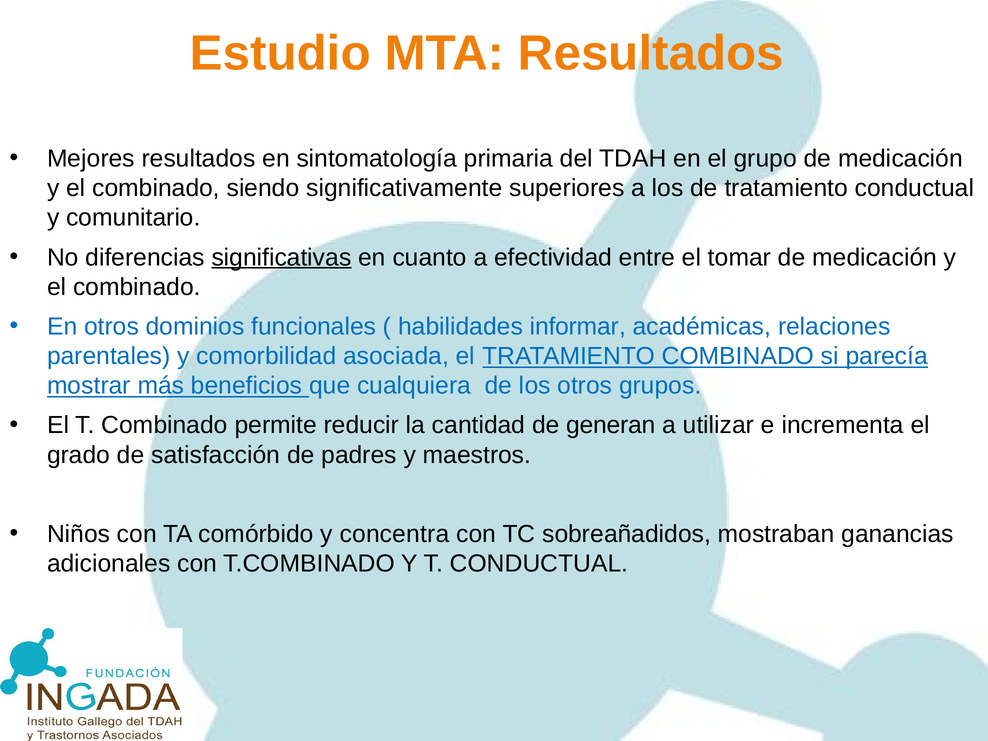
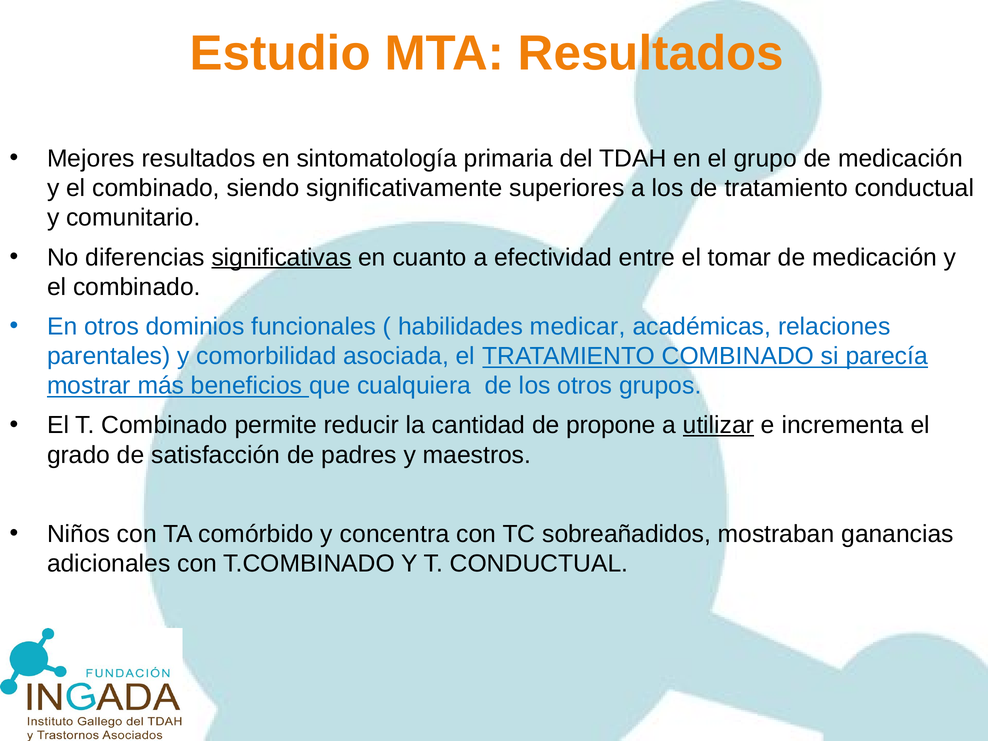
informar: informar -> medicar (578, 327)
generan: generan -> propone (611, 425)
utilizar underline: none -> present (719, 425)
